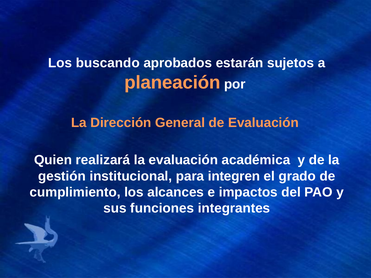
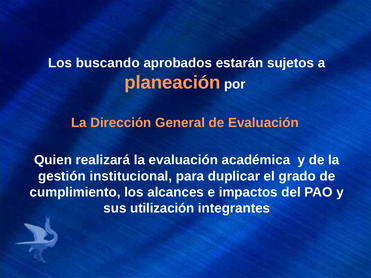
integren: integren -> duplicar (234, 176)
funciones: funciones -> utilización (162, 208)
